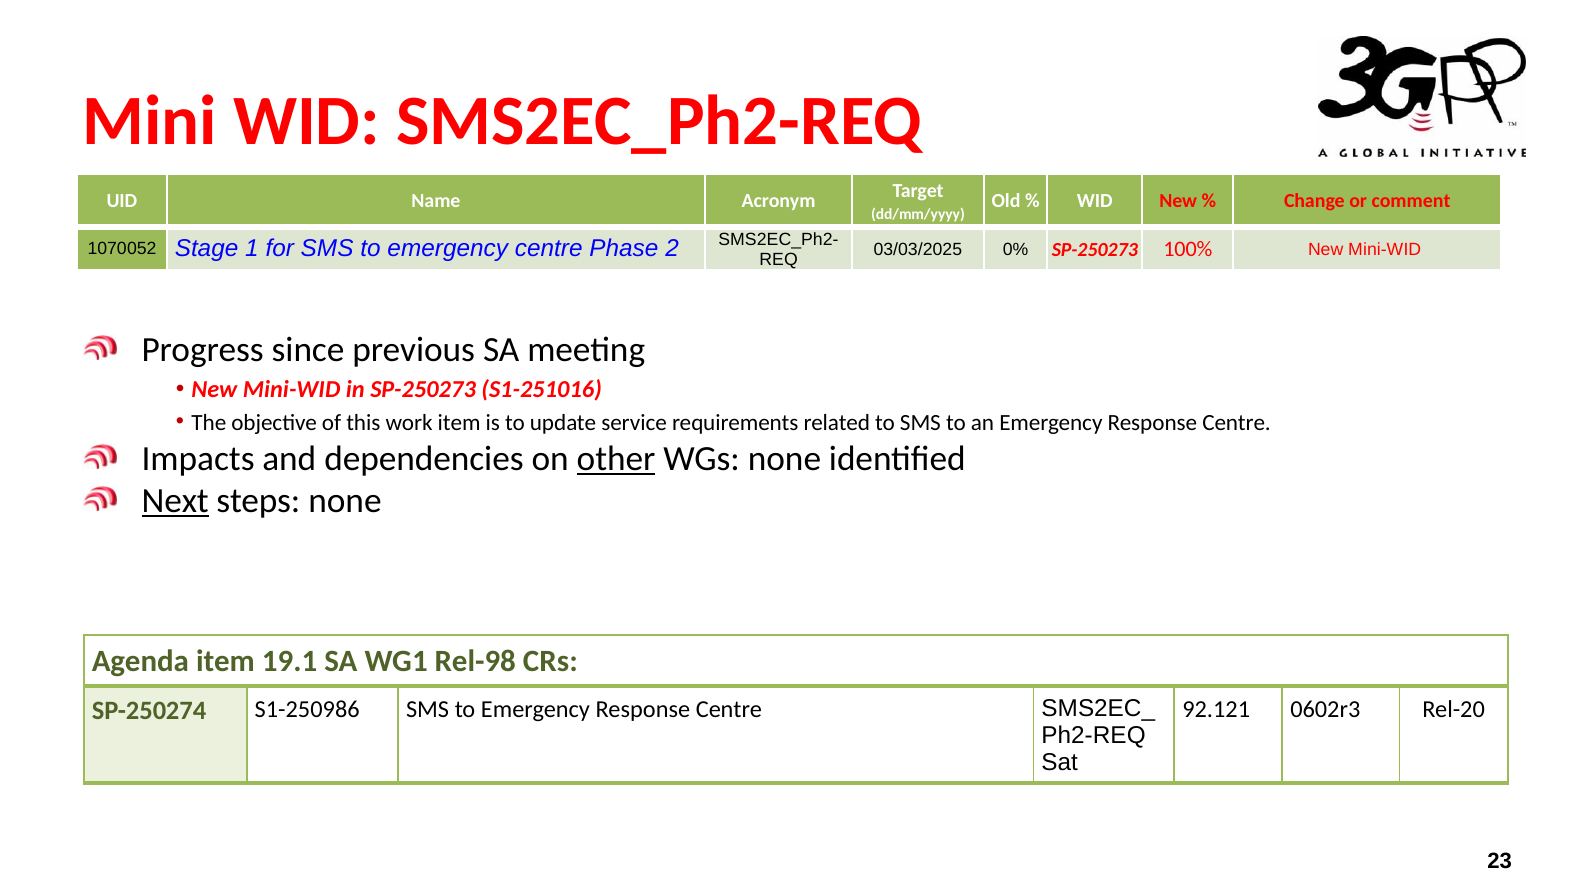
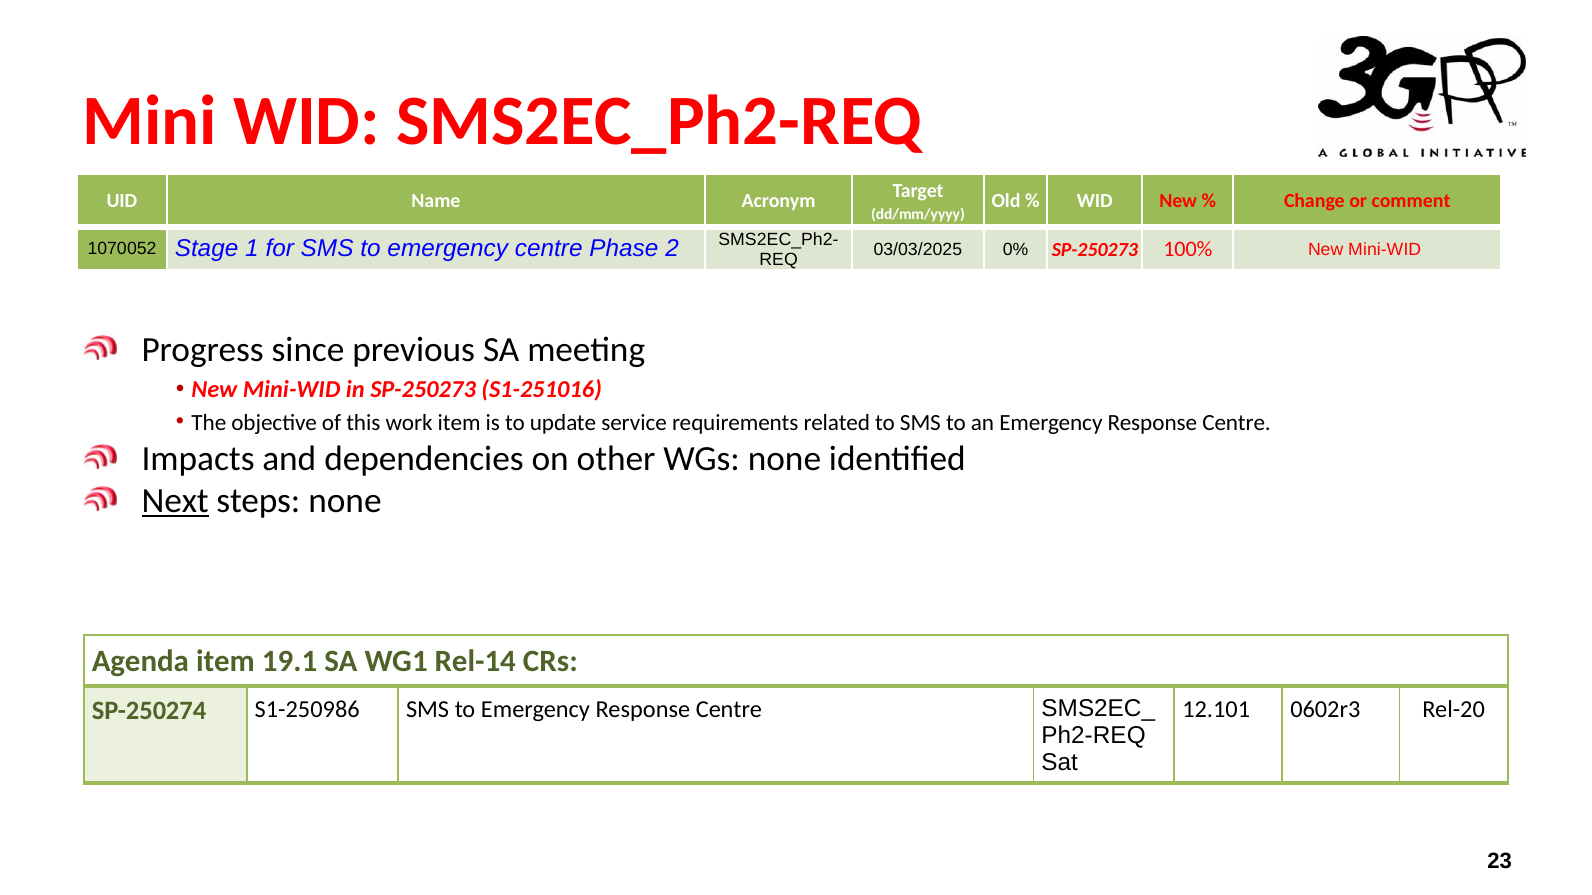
other underline: present -> none (616, 459)
Rel-98: Rel-98 -> Rel-14 (475, 661)
92.121: 92.121 -> 12.101 (1216, 710)
